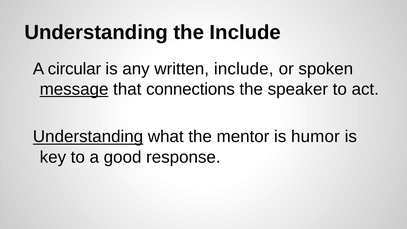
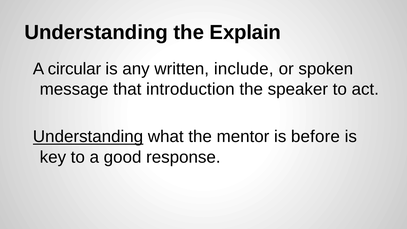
the Include: Include -> Explain (245, 32)
message underline: present -> none (74, 89)
connections: connections -> introduction (190, 89)
humor: humor -> before (315, 137)
